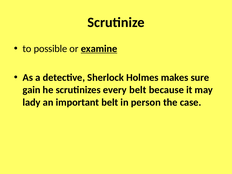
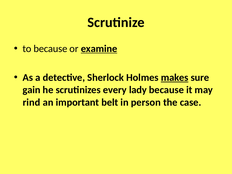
to possible: possible -> because (50, 49)
makes underline: none -> present (175, 78)
every belt: belt -> lady (138, 90)
lady: lady -> rind (31, 102)
